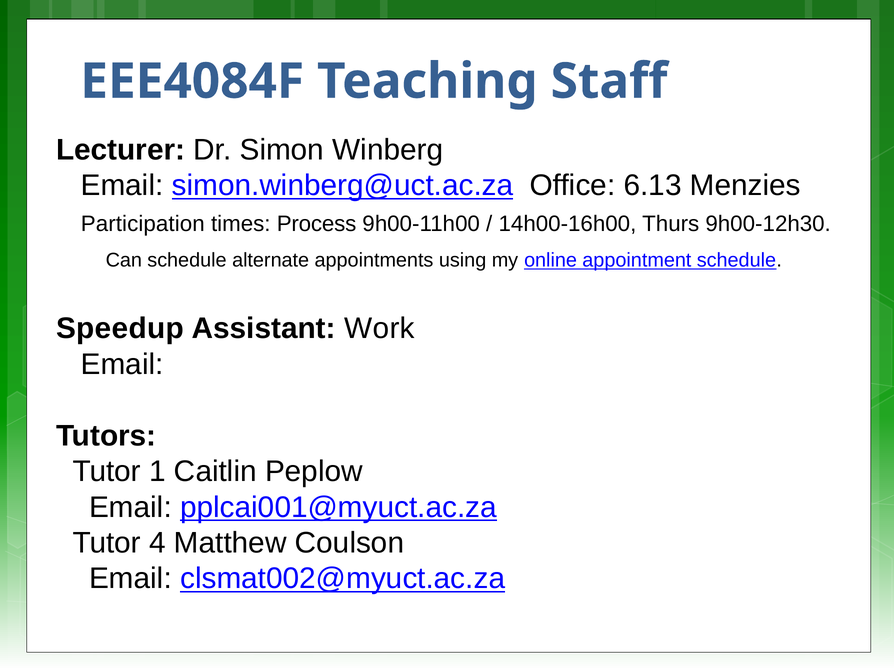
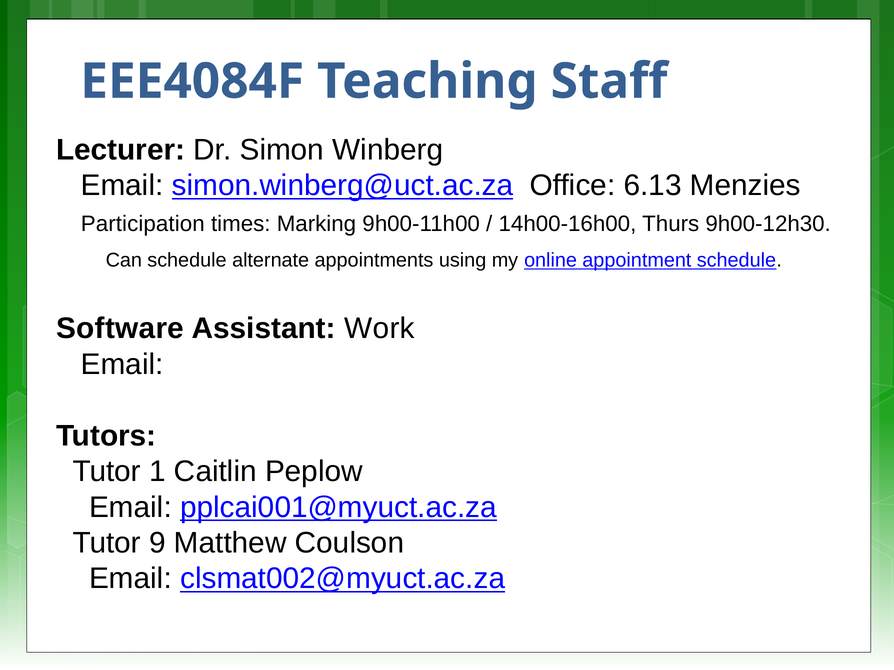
Process: Process -> Marking (316, 224)
Speedup: Speedup -> Software (120, 329)
4: 4 -> 9 (157, 543)
